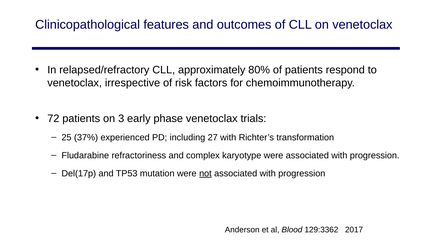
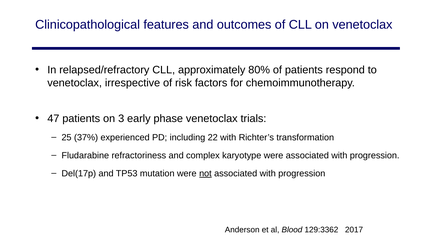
72: 72 -> 47 (53, 118)
27: 27 -> 22 (213, 137)
